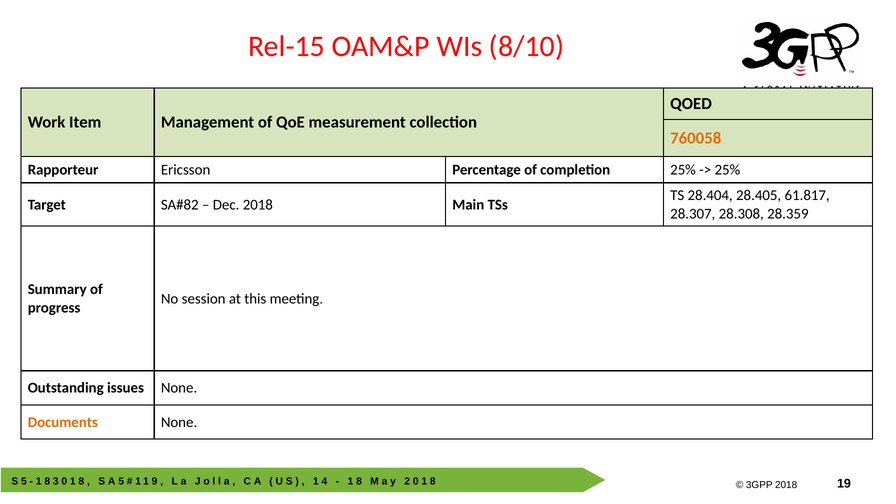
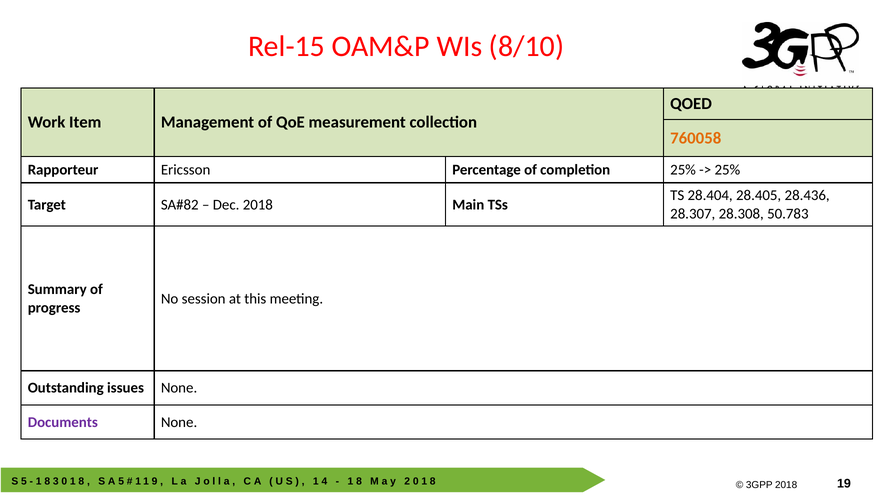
61.817: 61.817 -> 28.436 (807, 195)
28.359: 28.359 -> 50.783 (788, 214)
Documents colour: orange -> purple (63, 422)
